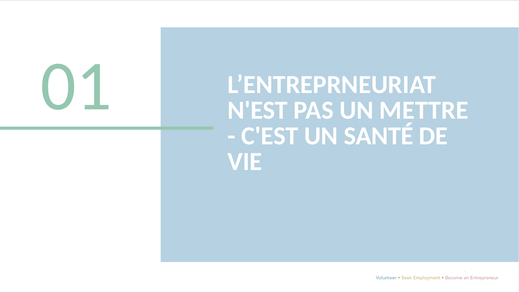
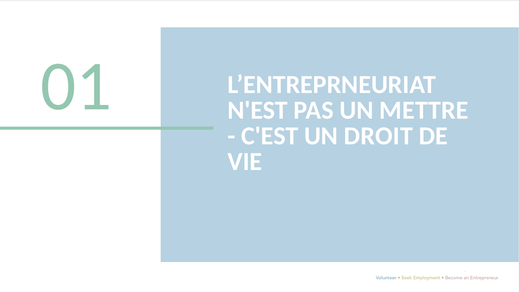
SANTÉ: SANTÉ -> DROIT (378, 136)
